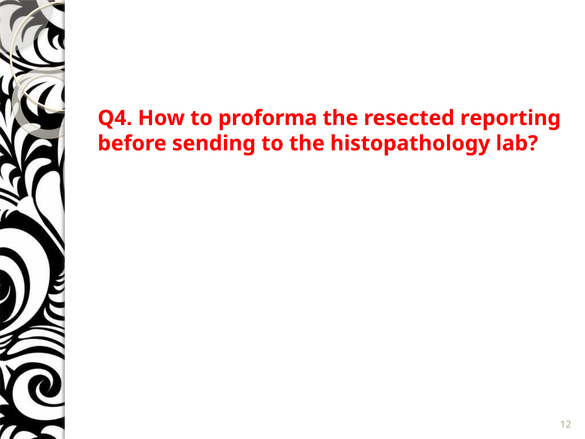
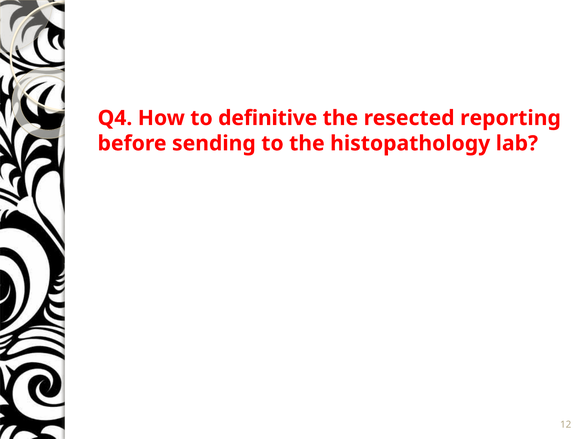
proforma: proforma -> definitive (268, 118)
